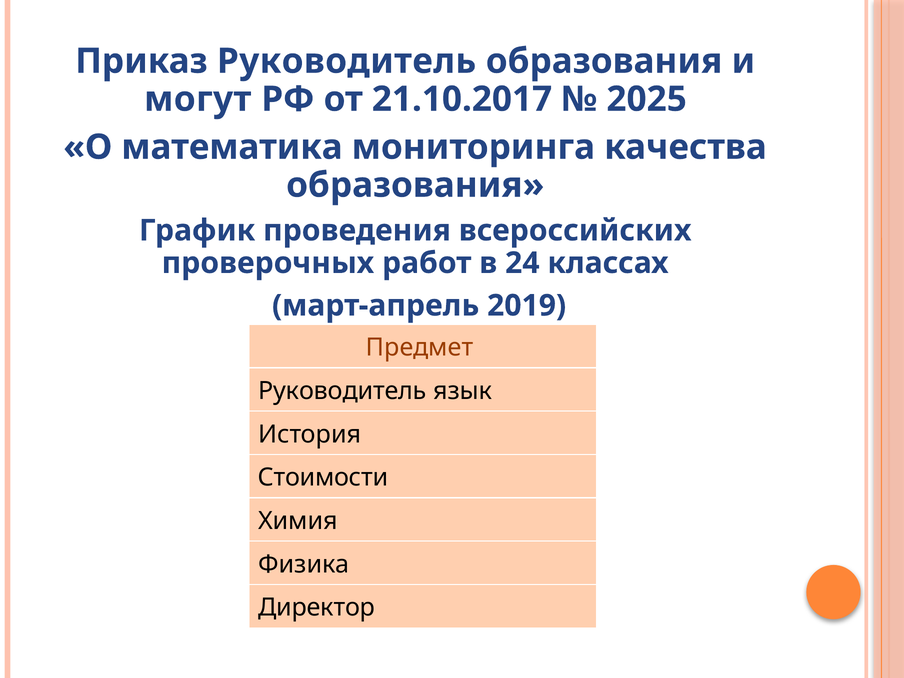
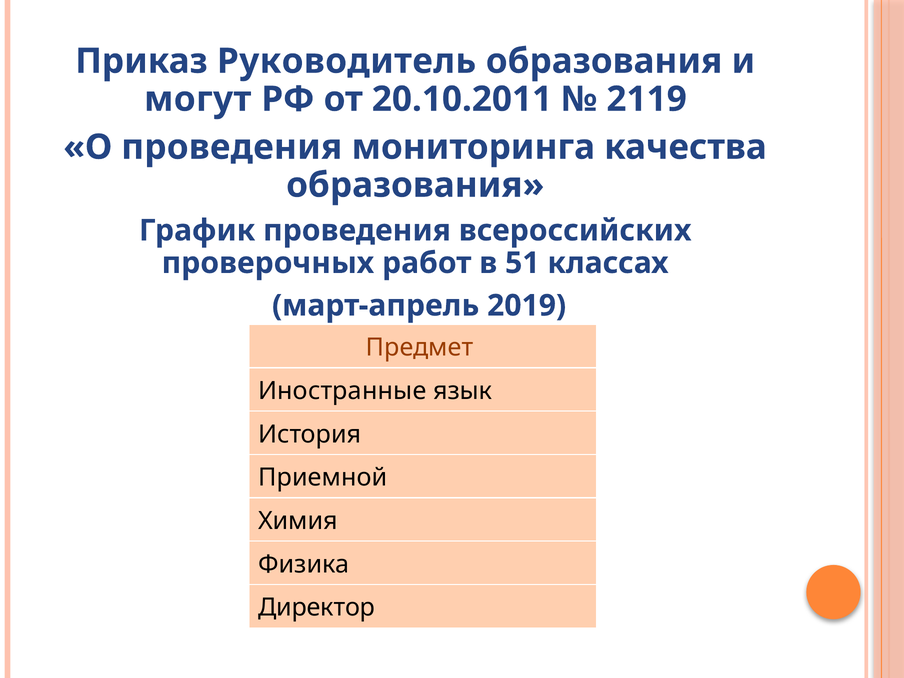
21.10.2017: 21.10.2017 -> 20.10.2011 (462, 99)
2025: 2025 -> 2119 (647, 99)
О математика: математика -> проведения (232, 147)
24: 24 -> 51 (522, 263)
Руководитель: Руководитель -> Иностранные (342, 391)
Стоимости: Стоимости -> Приемной (323, 478)
